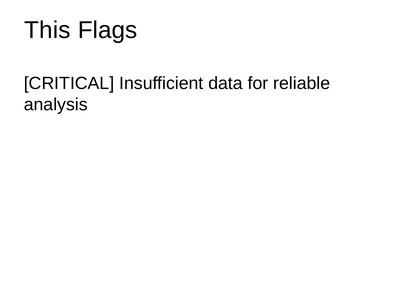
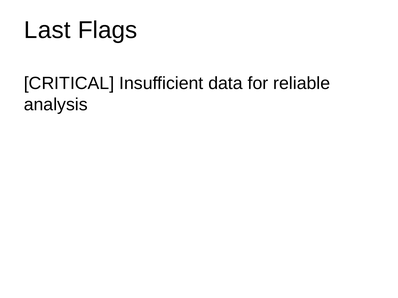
This: This -> Last (47, 30)
